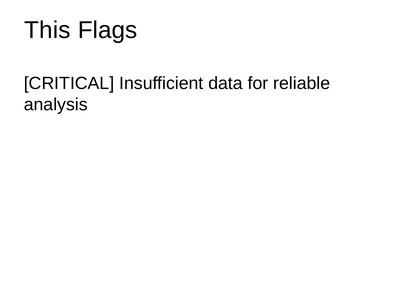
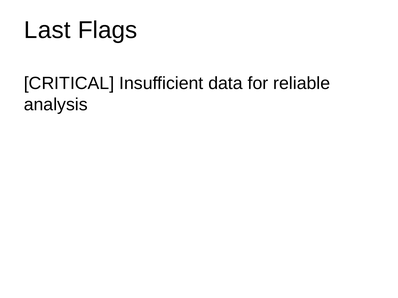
This: This -> Last (47, 30)
